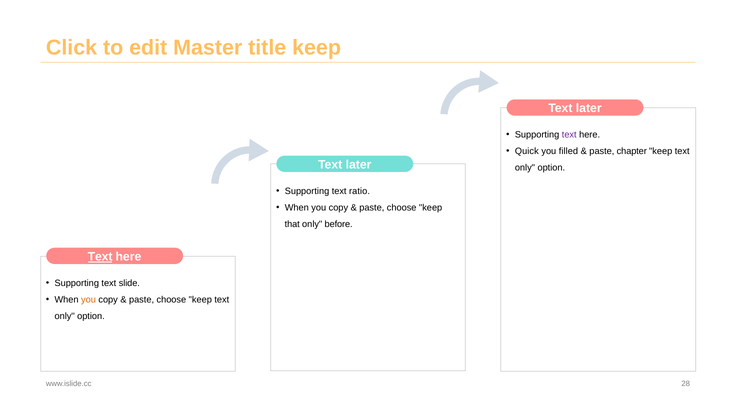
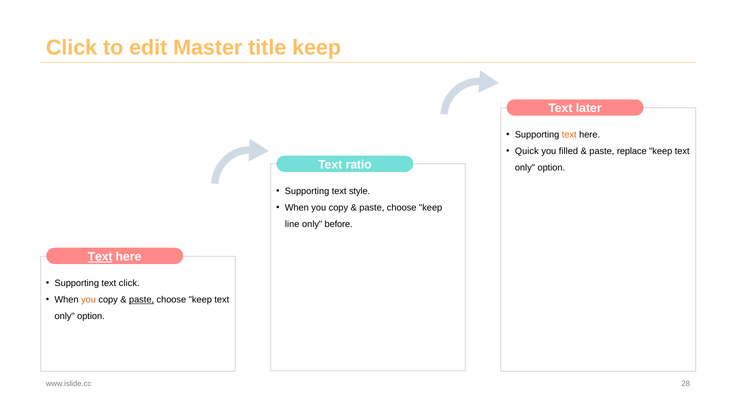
text colour: purple -> orange (569, 135)
chapter: chapter -> replace (632, 151)
later: later -> ratio (359, 165)
ratio: ratio -> style (360, 191)
that: that -> line (292, 224)
text slide: slide -> click (129, 283)
paste underline: none -> present (142, 300)
